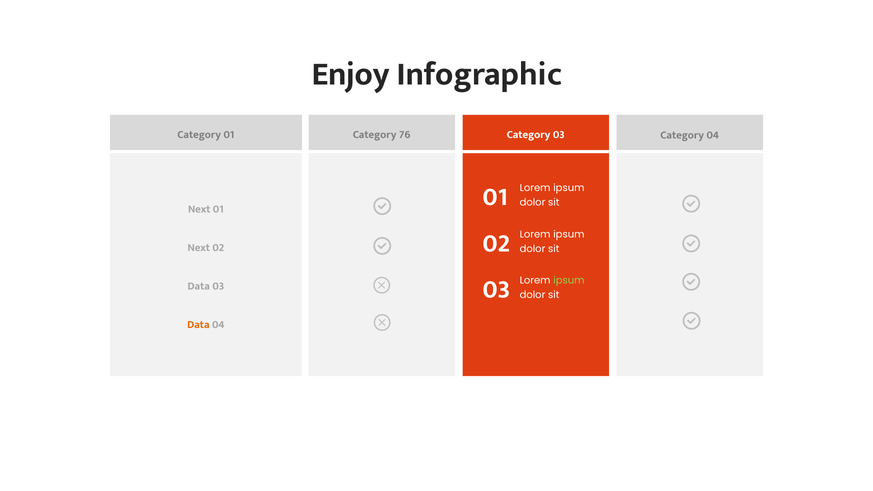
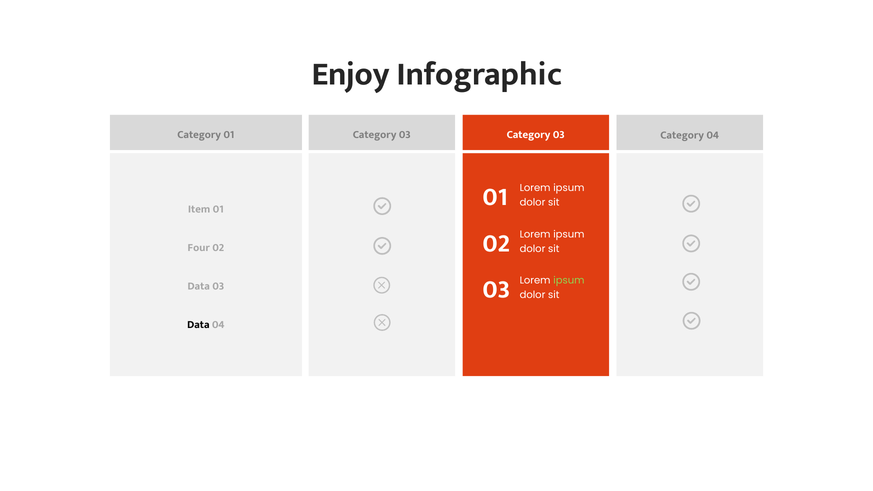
76: 76 -> 03 (405, 135)
Next: Next -> Item (199, 209)
Next: Next -> Four (199, 248)
Data colour: orange -> black (198, 325)
